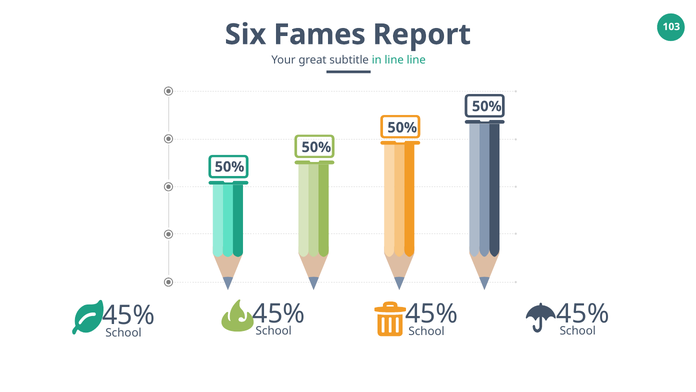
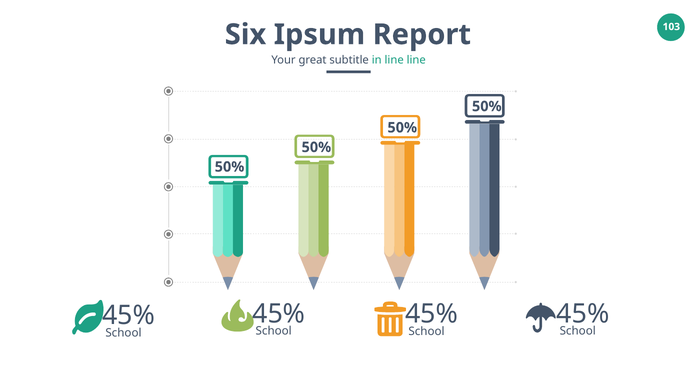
Fames: Fames -> Ipsum (319, 35)
